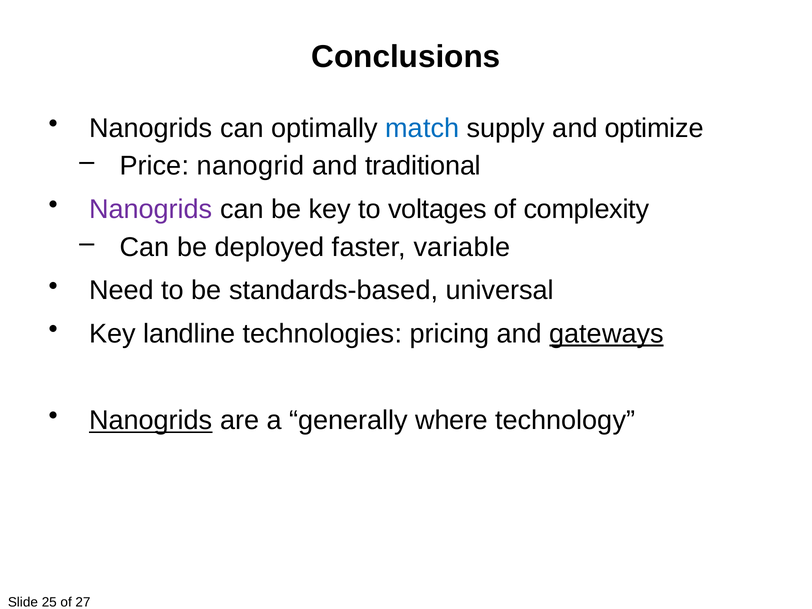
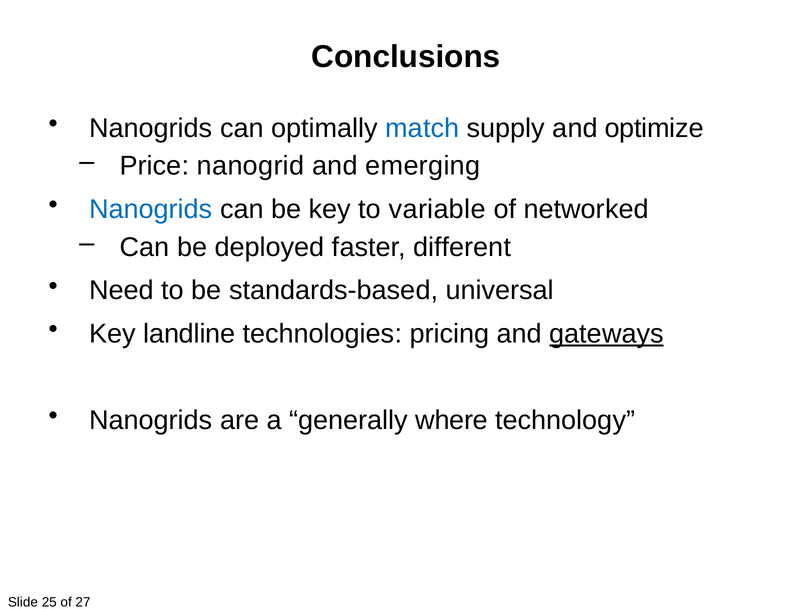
traditional: traditional -> emerging (423, 166)
Nanogrids colour: purple -> blue (151, 209)
voltages: voltages -> variable (437, 209)
complexity: complexity -> networked (586, 209)
variable: variable -> different (462, 247)
Nanogrids underline: present -> none (151, 420)
